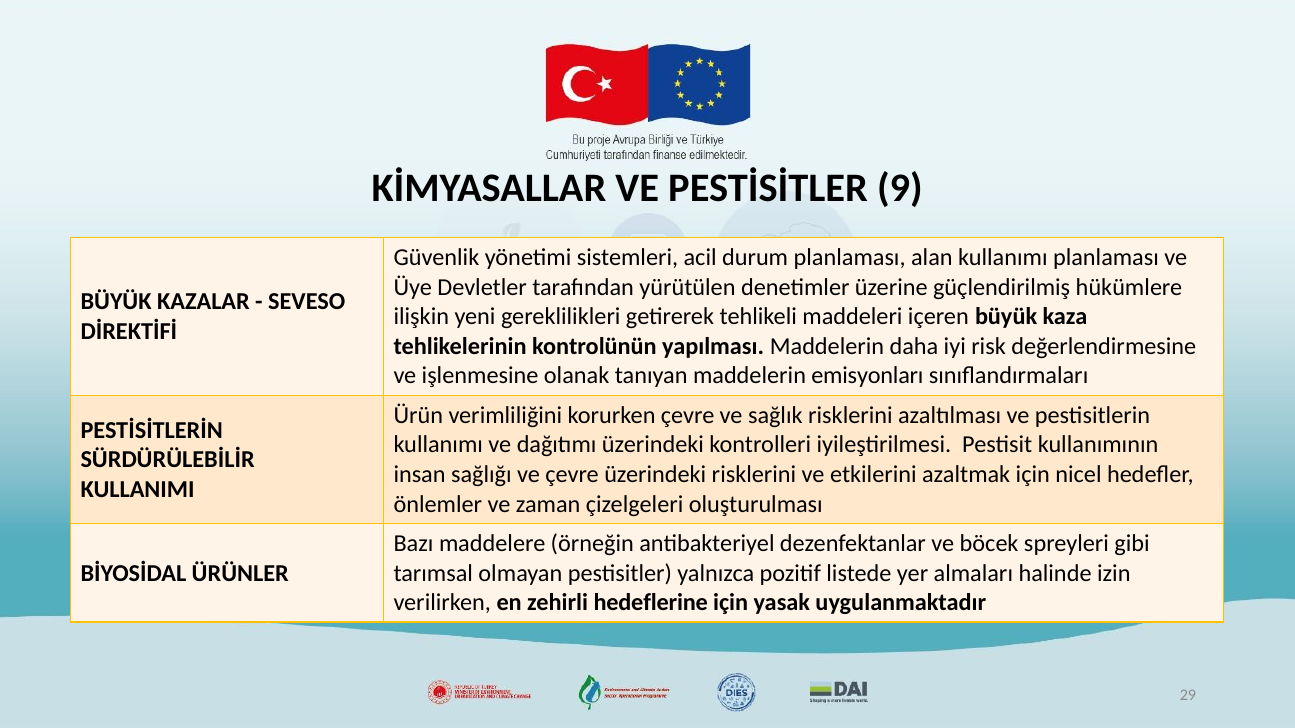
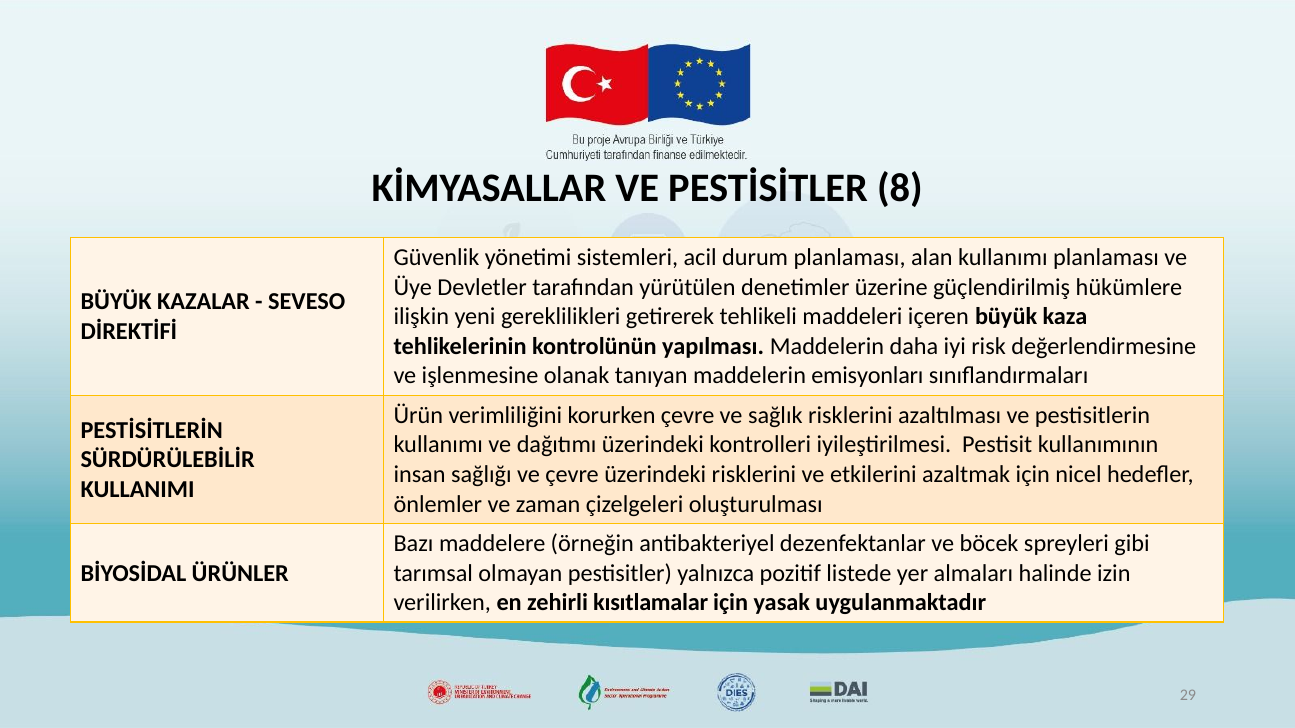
9: 9 -> 8 (900, 188)
hedeflerine: hedeflerine -> kısıtlamalar (651, 603)
